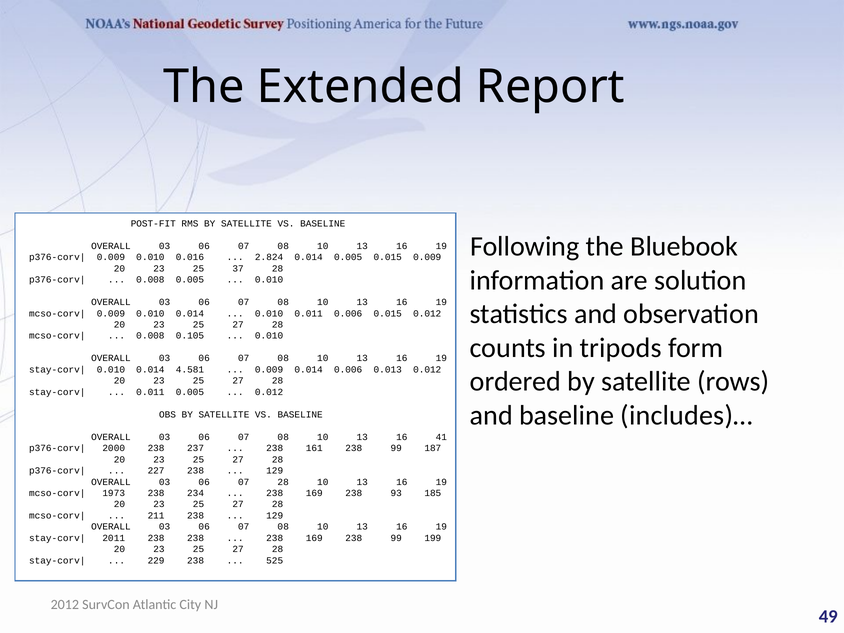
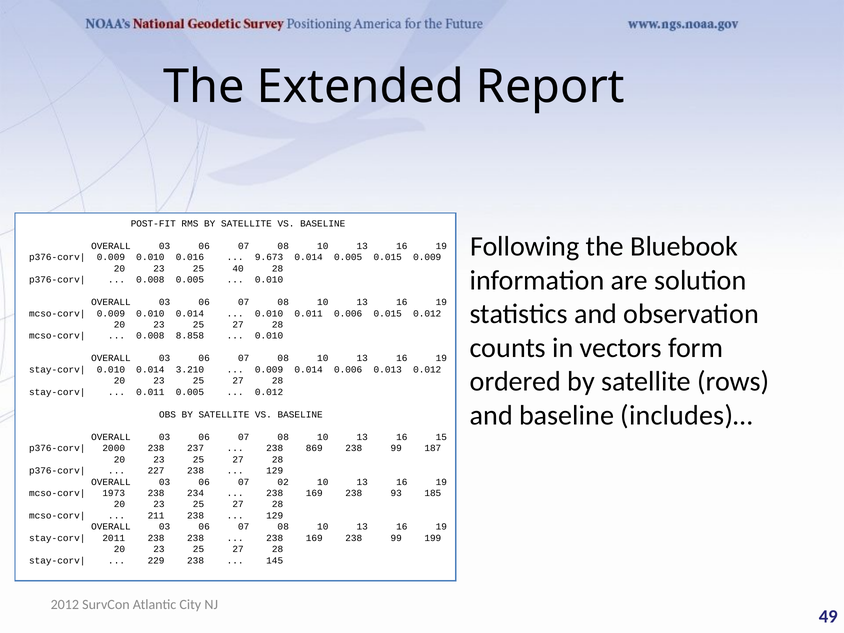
2.824: 2.824 -> 9.673 (269, 257)
37: 37 -> 40 (238, 269)
0.105: 0.105 -> 8.858 (190, 336)
tripods: tripods -> vectors (621, 348)
4.581: 4.581 -> 3.210 (190, 370)
41: 41 -> 15 (441, 437)
161: 161 -> 869 (314, 448)
07 28: 28 -> 02 (283, 482)
525: 525 -> 145 (275, 561)
